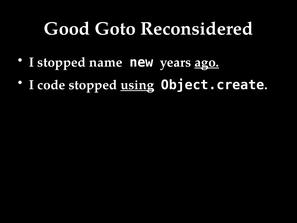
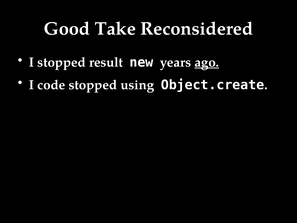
Goto: Goto -> Take (115, 29)
name: name -> result (106, 62)
using underline: present -> none (137, 85)
